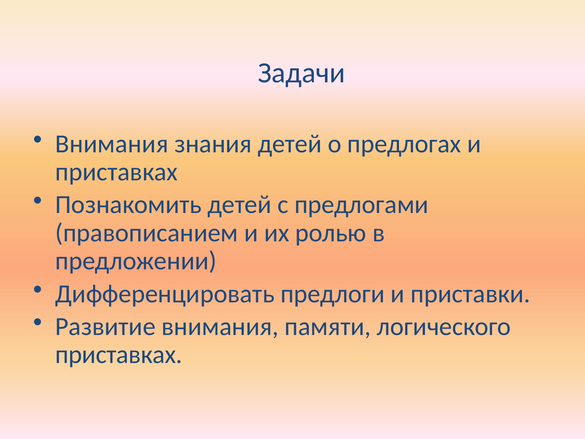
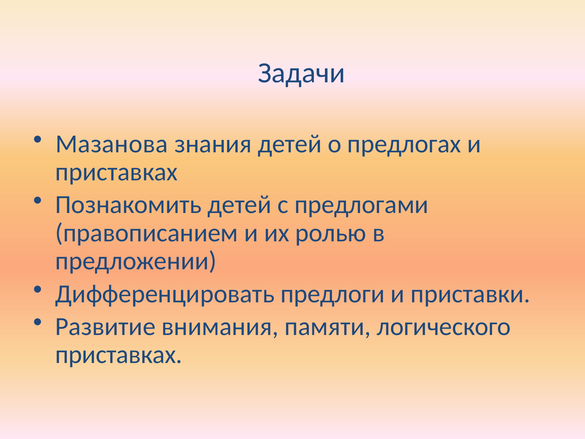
Внимания: Внимания -> Мазанова (112, 144)
